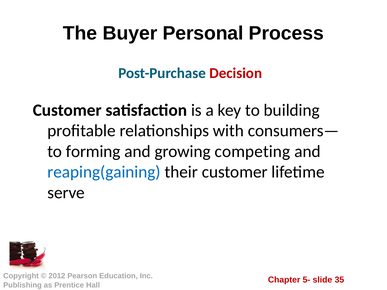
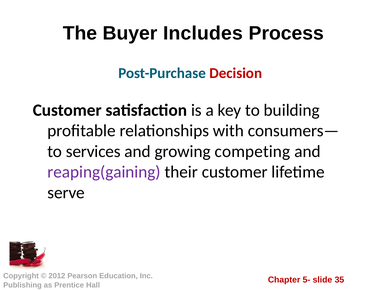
Personal: Personal -> Includes (203, 33)
forming: forming -> services (93, 152)
reaping(gaining colour: blue -> purple (104, 172)
